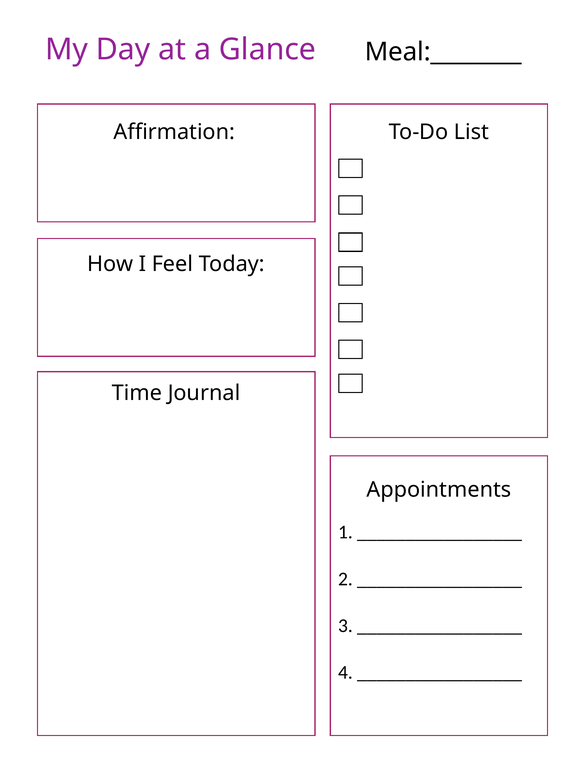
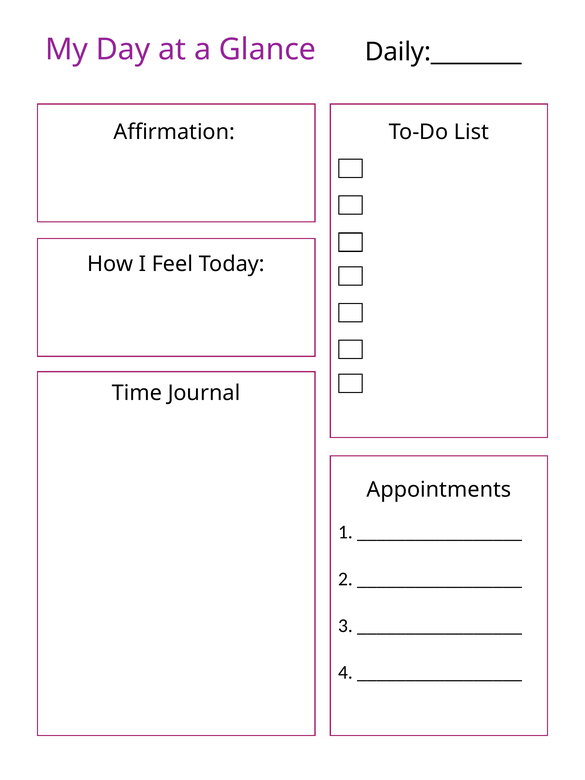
Meal:________: Meal:________ -> Daily:________ (443, 52)
